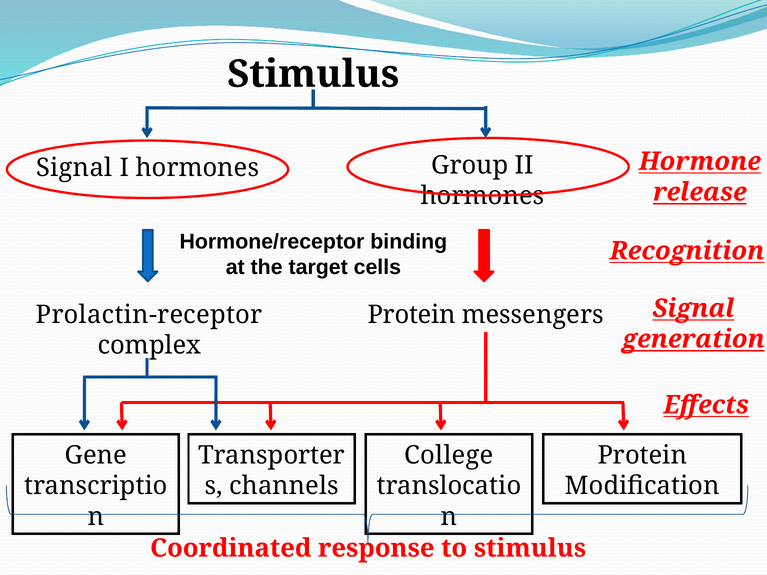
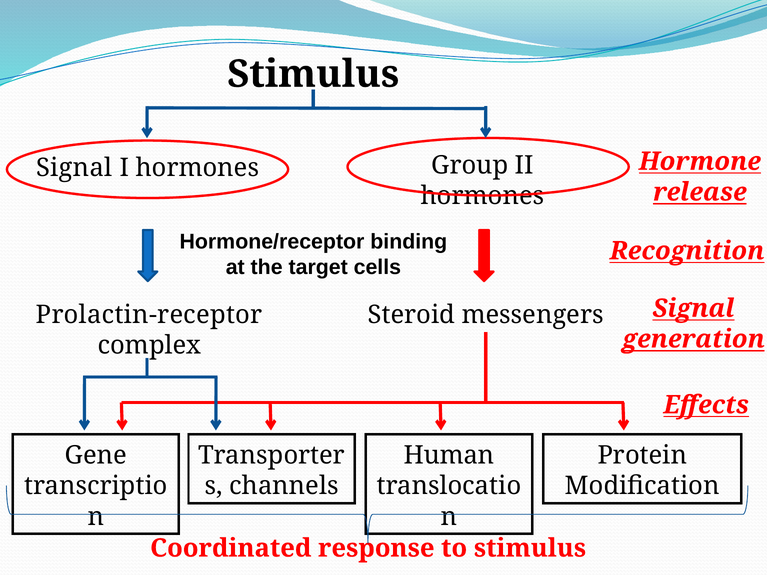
Protein: Protein -> Steroid (411, 315)
College: College -> Human (449, 456)
